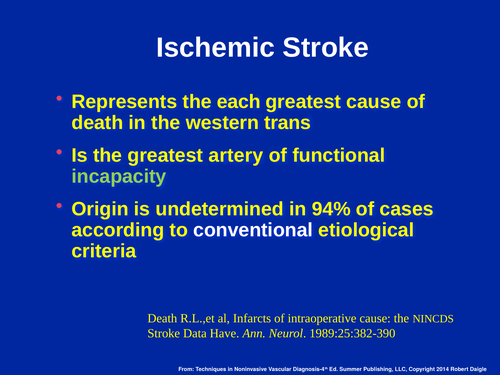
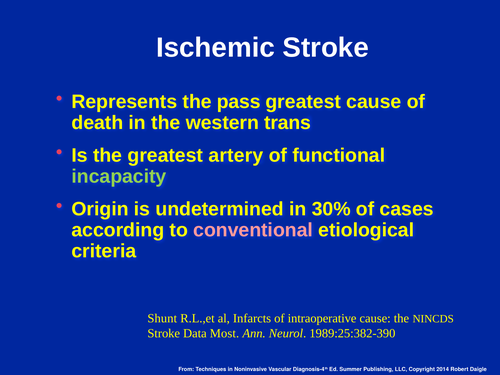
each: each -> pass (239, 102)
94%: 94% -> 30% (331, 209)
conventional colour: white -> pink (253, 230)
Death: Death -> Shunt (162, 318)
Have: Have -> Most (224, 333)
